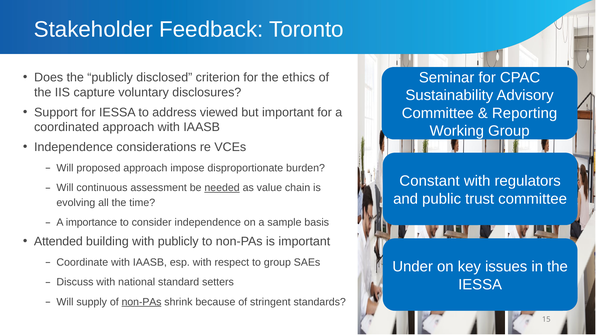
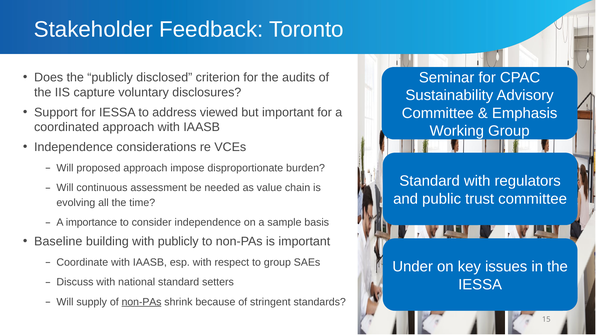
ethics: ethics -> audits (299, 78)
Reporting: Reporting -> Emphasis (525, 113)
Constant: Constant -> Standard (430, 181)
needed underline: present -> none (222, 188)
Attended: Attended -> Baseline (58, 242)
